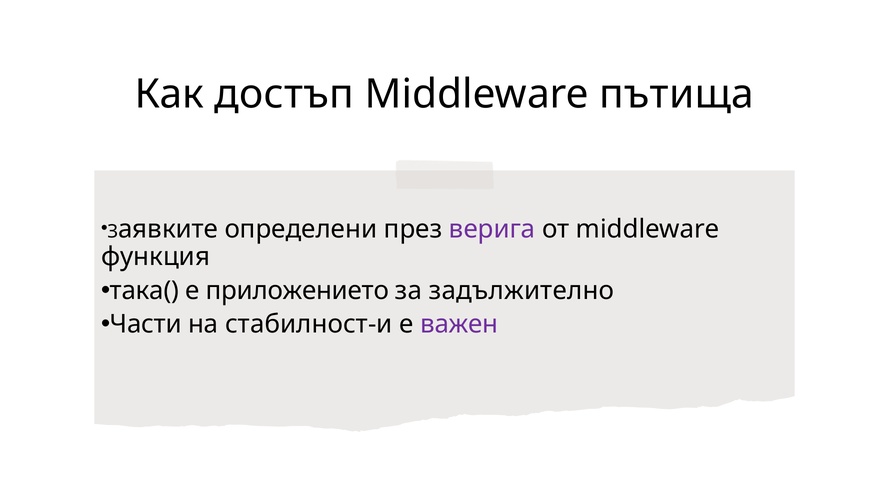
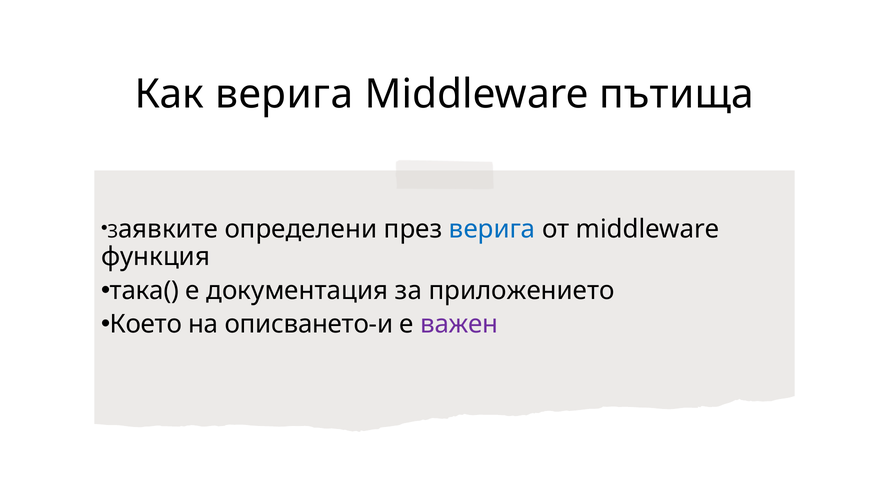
Как достъп: достъп -> верига (284, 94)
верига colour: purple -> blue (492, 229)
приложението: приложението -> документация (297, 290)
задължително: задължително -> приложението (522, 290)
Части: Части -> Което (146, 324)
стабилност-и: стабилност-и -> описването-и (309, 324)
